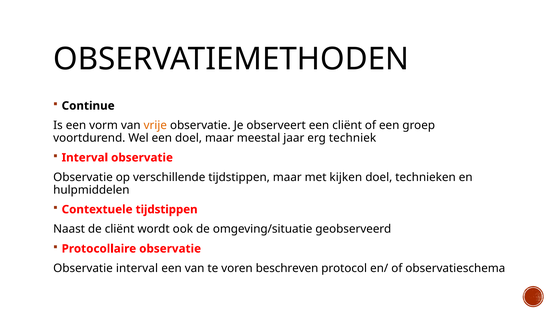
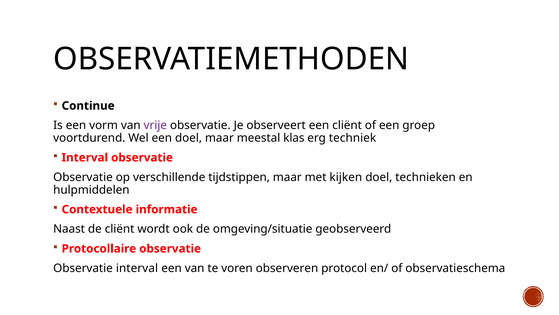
vrije colour: orange -> purple (155, 125)
jaar: jaar -> klas (294, 138)
Contextuele tijdstippen: tijdstippen -> informatie (167, 209)
beschreven: beschreven -> observeren (287, 268)
